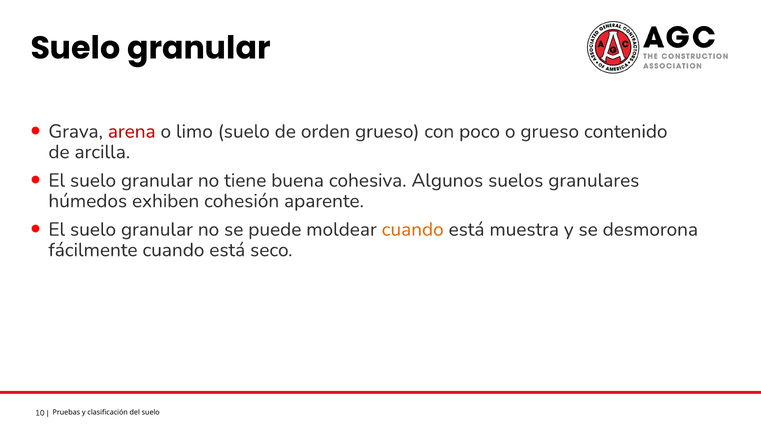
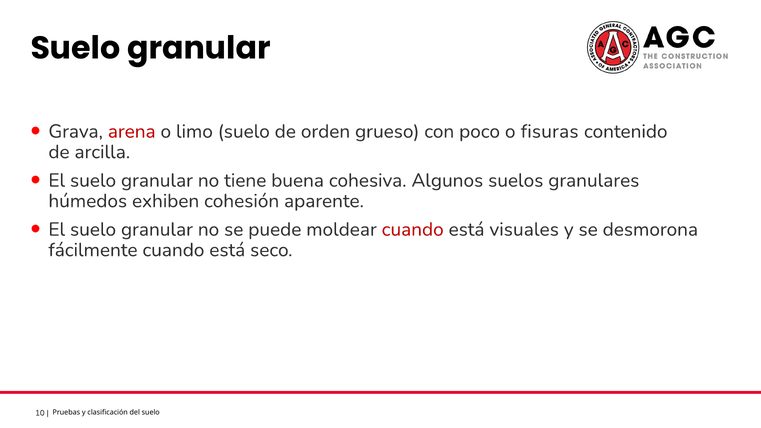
o grueso: grueso -> fisuras (550, 131)
cuando colour: orange -> red (413, 229)
muestra: muestra -> visuales (524, 229)
